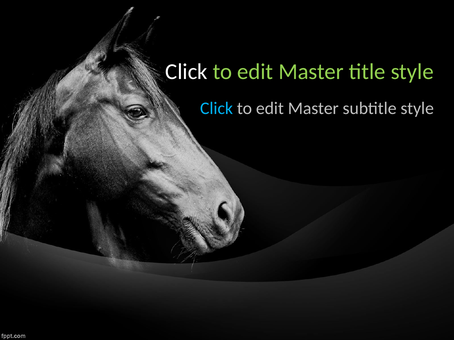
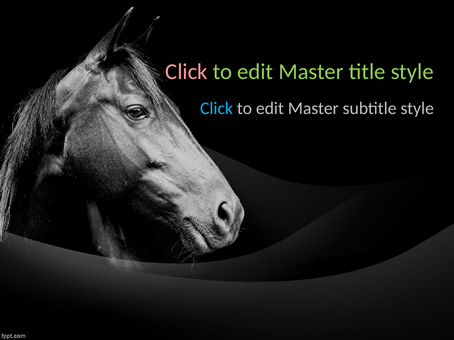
Click colour: white -> pink (186, 72)
